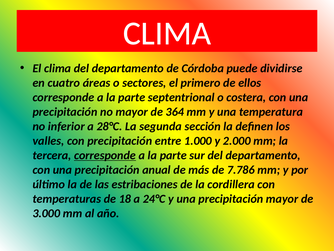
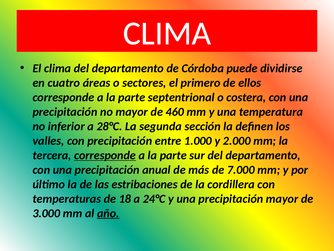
364: 364 -> 460 (175, 112)
7.786: 7.786 -> 7.000 (241, 169)
año underline: none -> present (108, 213)
